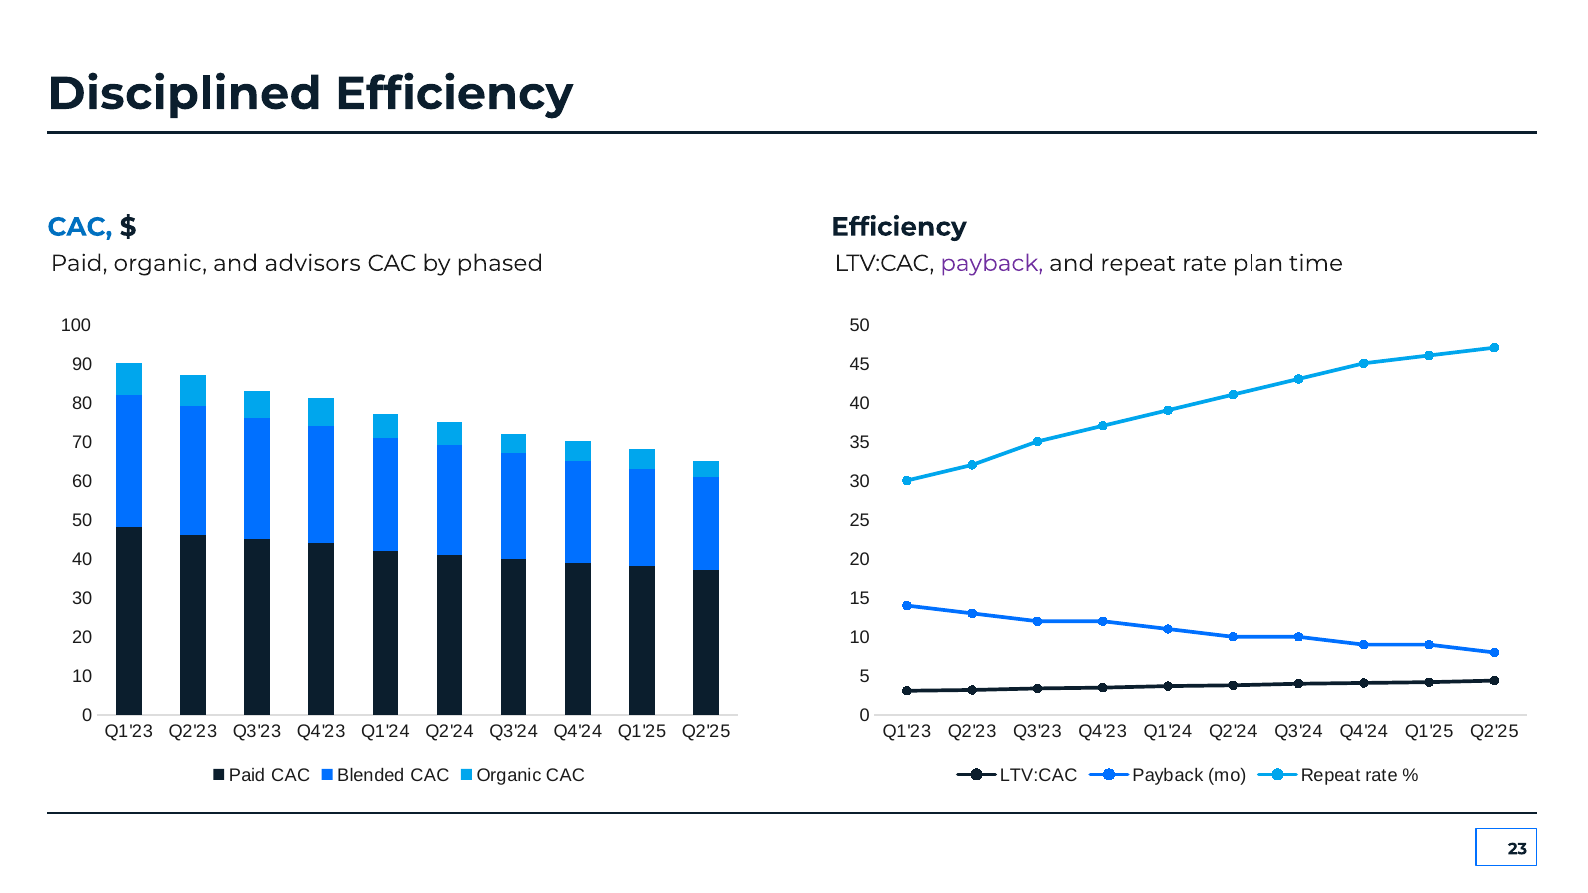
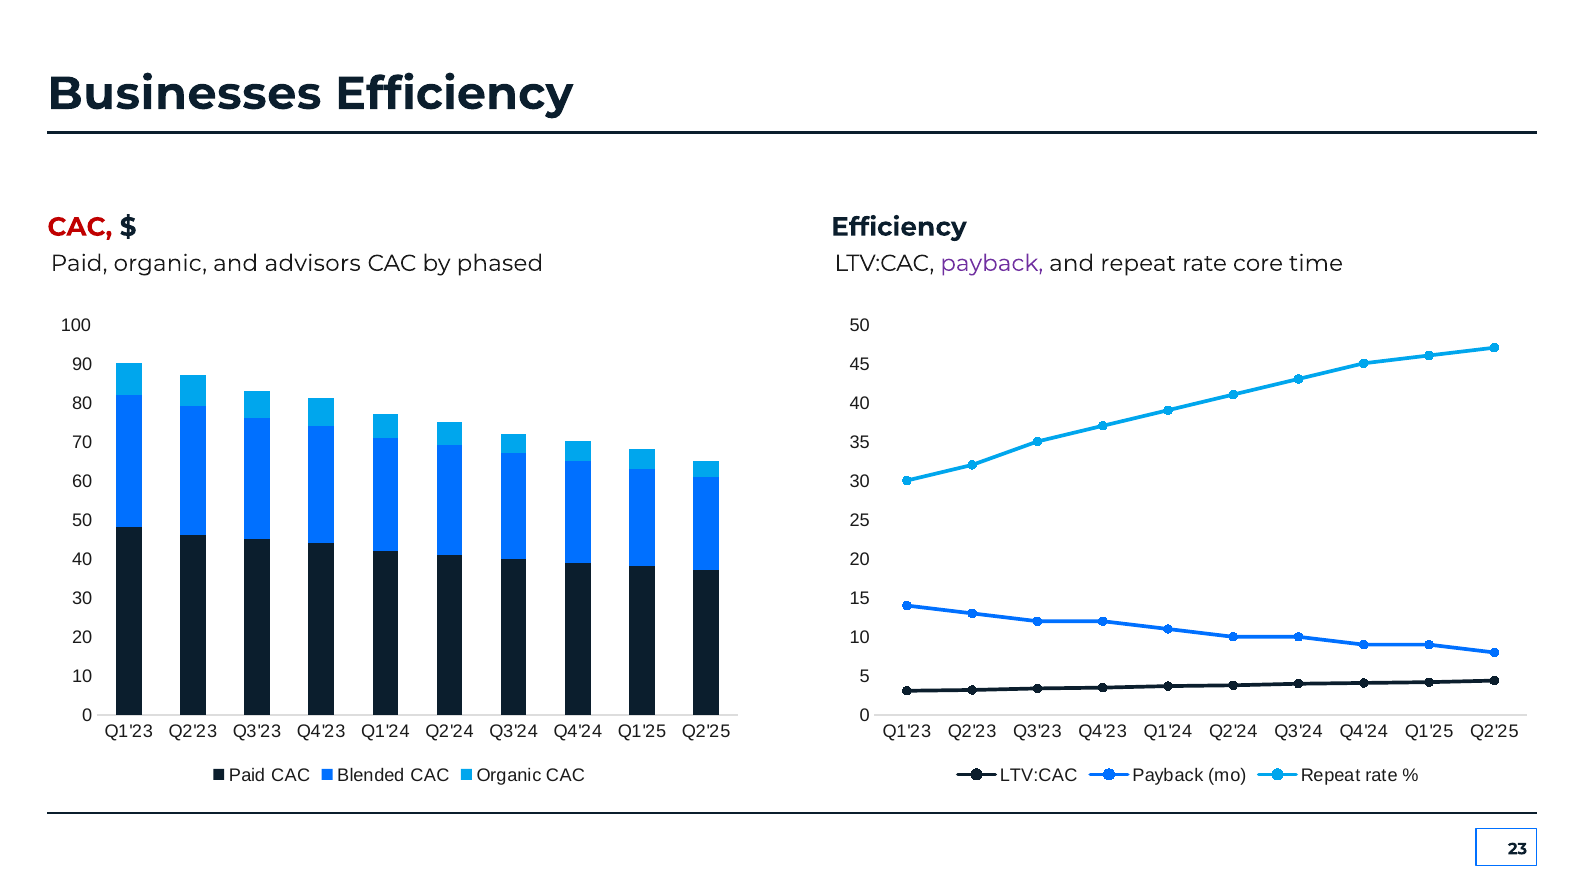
Disciplined: Disciplined -> Businesses (184, 94)
CAC colour: blue -> red (80, 227)
plan: plan -> core (1258, 263)
